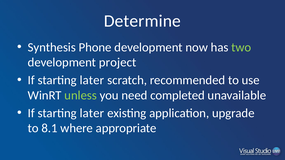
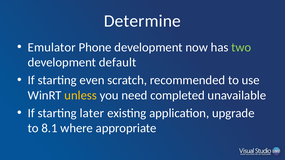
Synthesis: Synthesis -> Emulator (52, 47)
project: project -> default (118, 63)
later: later -> even (92, 80)
unless colour: light green -> yellow (81, 96)
